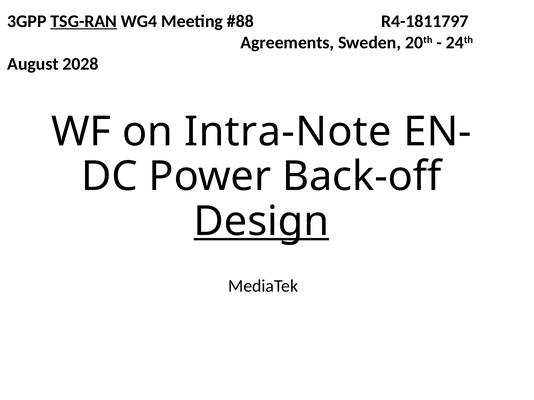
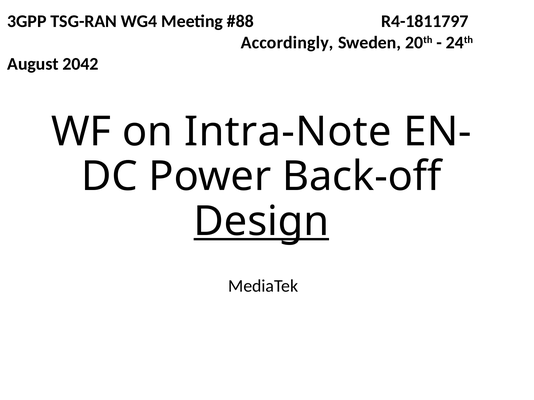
TSG-RAN underline: present -> none (84, 21)
Agreements: Agreements -> Accordingly (287, 43)
2028: 2028 -> 2042 (81, 64)
